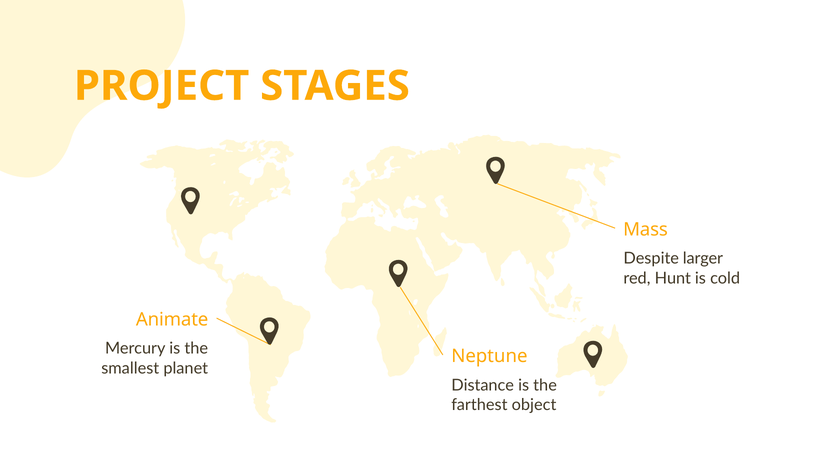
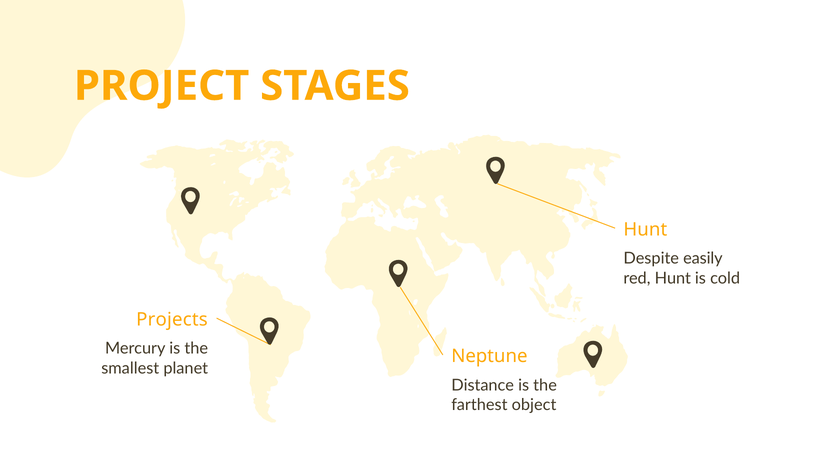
Mass: Mass -> Hunt (645, 230)
larger: larger -> easily (703, 259)
Animate: Animate -> Projects (172, 320)
